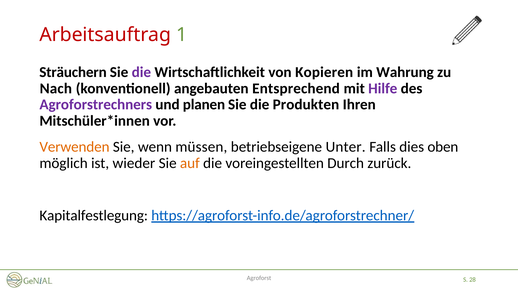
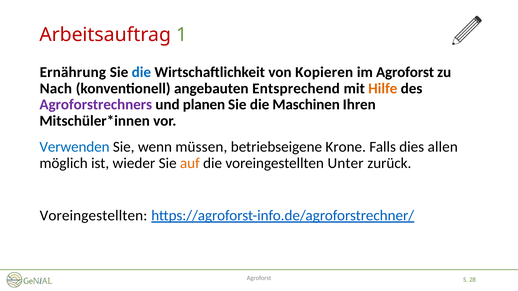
Sträuchern: Sträuchern -> Ernährung (73, 72)
die colour: purple -> blue (141, 72)
im Wahrung: Wahrung -> Agroforst (405, 72)
Hilfe colour: purple -> orange (383, 88)
Produkten: Produkten -> Maschinen (306, 105)
Verwenden colour: orange -> blue (75, 147)
Unter: Unter -> Krone (346, 147)
oben: oben -> allen (443, 147)
Durch: Durch -> Unter (346, 163)
Kapitalfestlegung: Kapitalfestlegung -> Voreingestellten (94, 216)
